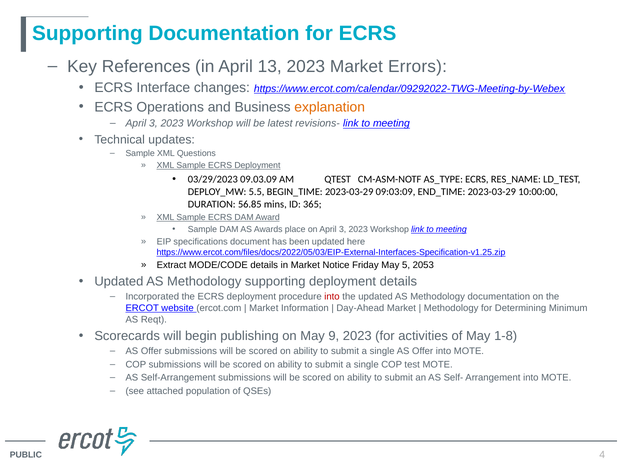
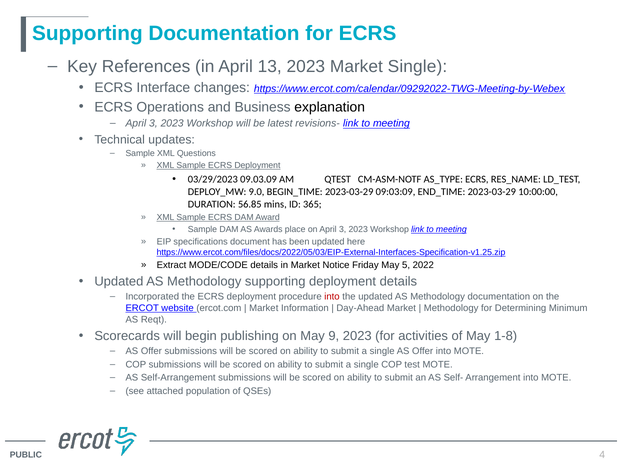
Market Errors: Errors -> Single (418, 67)
explanation colour: orange -> black (330, 107)
5.5: 5.5 -> 9.0 (257, 192)
2053: 2053 -> 2022 (423, 265)
